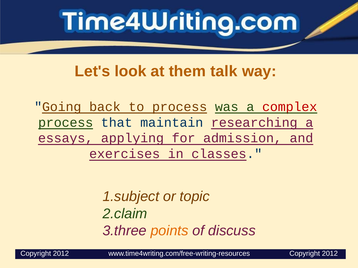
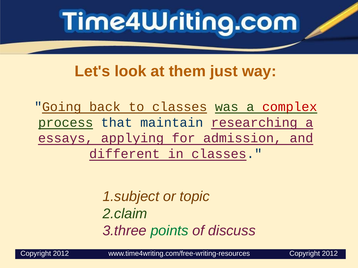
talk: talk -> just (224, 71)
to process: process -> classes (180, 107)
exercises: exercises -> different (125, 154)
points colour: orange -> green (170, 231)
